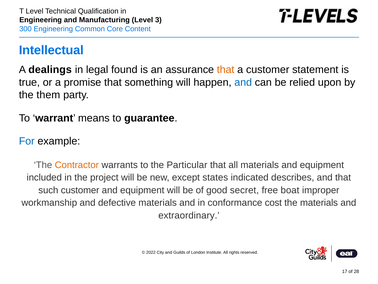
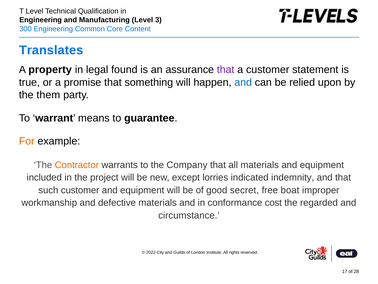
Intellectual: Intellectual -> Translates (51, 50)
dealings: dealings -> property (50, 70)
that colour: orange -> purple (226, 70)
For colour: blue -> orange (27, 141)
Particular: Particular -> Company (187, 165)
states: states -> lorries (215, 177)
describes: describes -> indemnity (293, 177)
the materials: materials -> regarded (319, 202)
extraordinary: extraordinary -> circumstance (189, 215)
